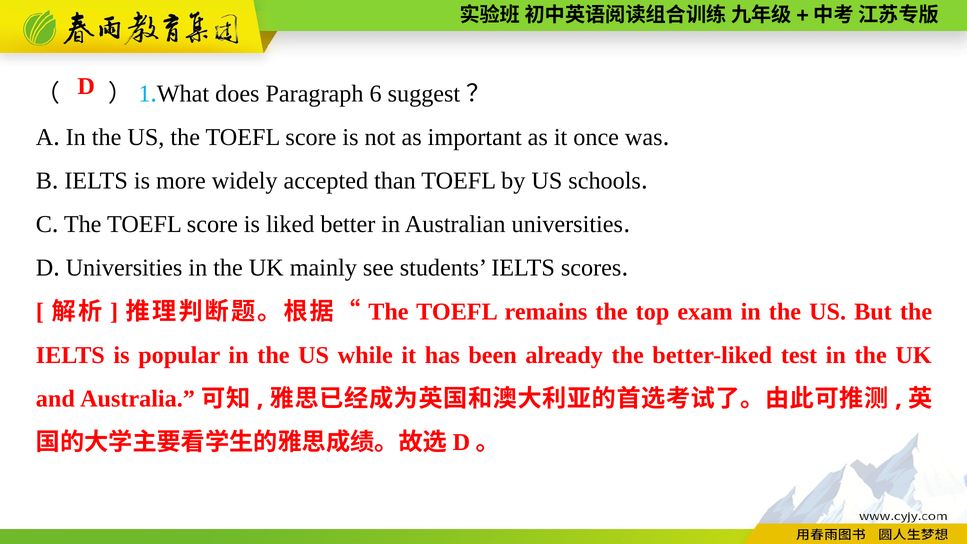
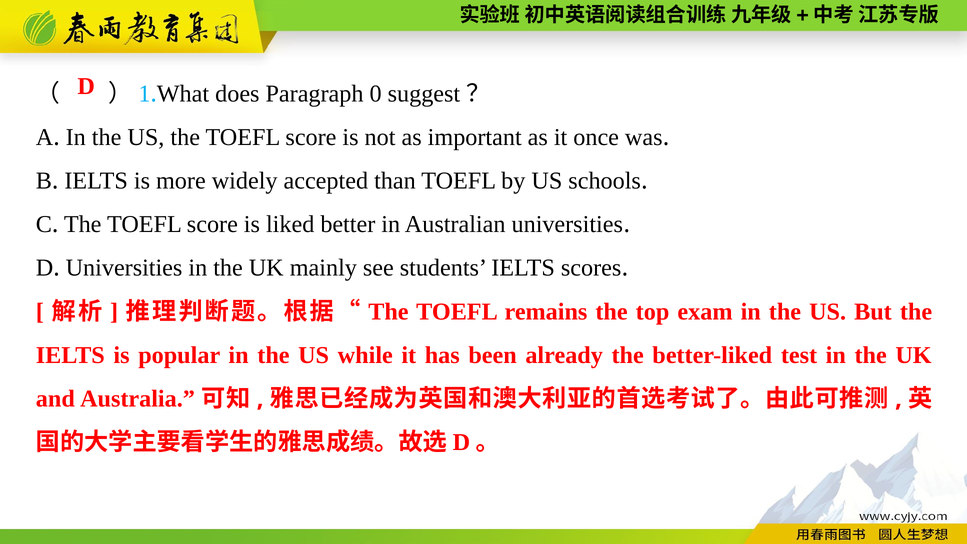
6: 6 -> 0 (376, 94)
